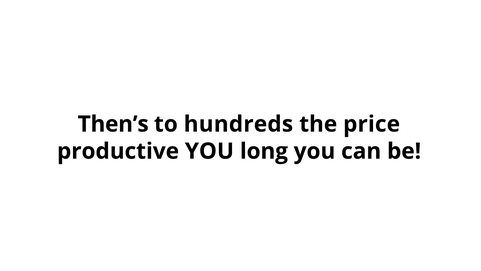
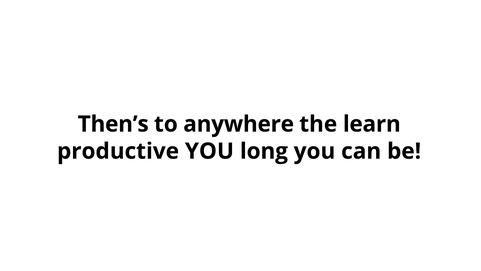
hundreds: hundreds -> anywhere (239, 124)
price: price -> learn (372, 124)
